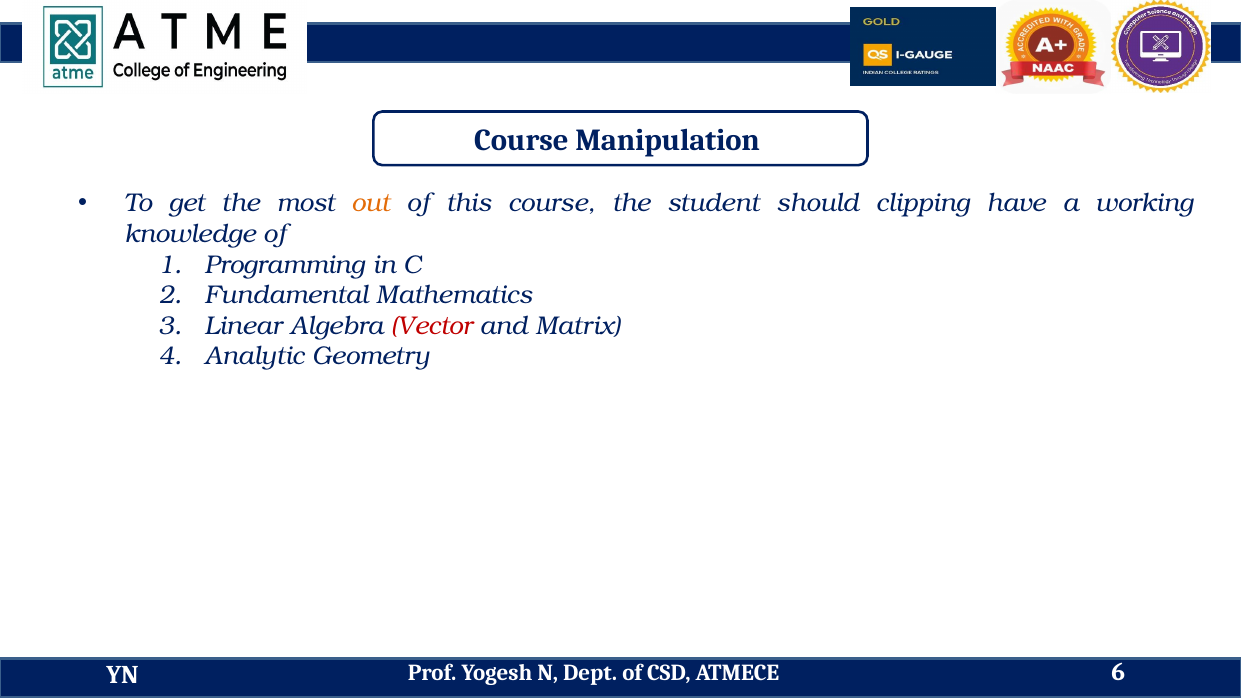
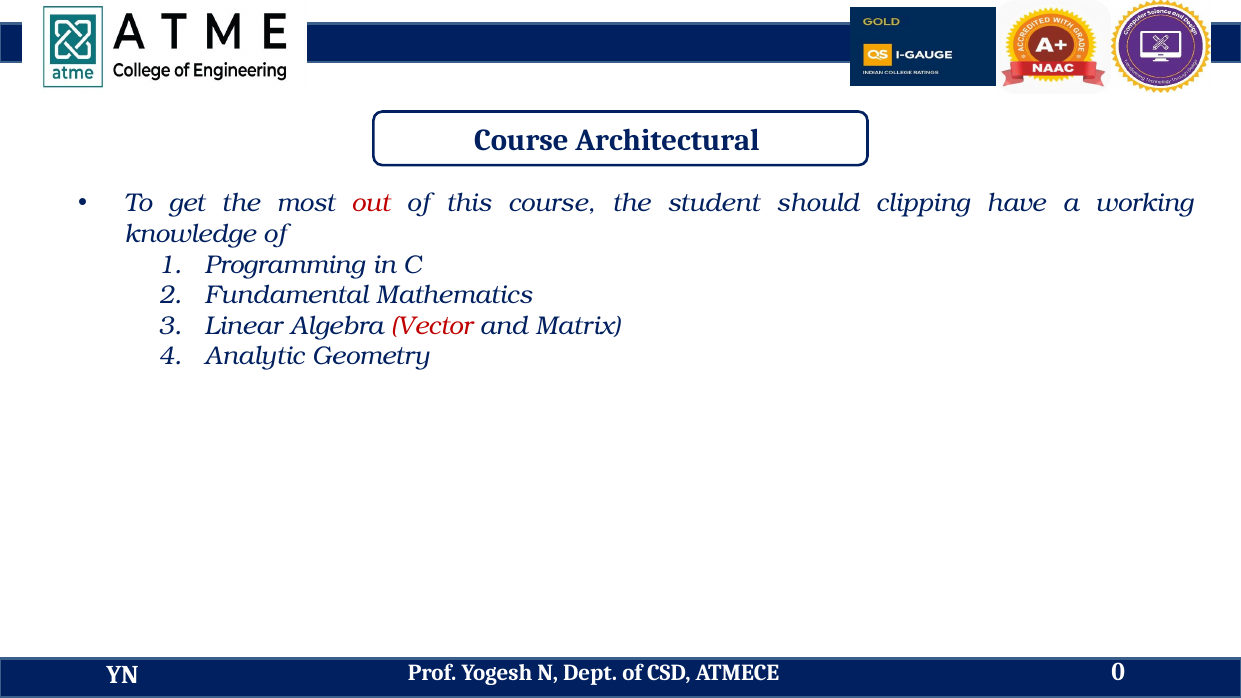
Manipulation: Manipulation -> Architectural (668, 140)
out colour: orange -> red (371, 203)
6: 6 -> 0 (1118, 672)
